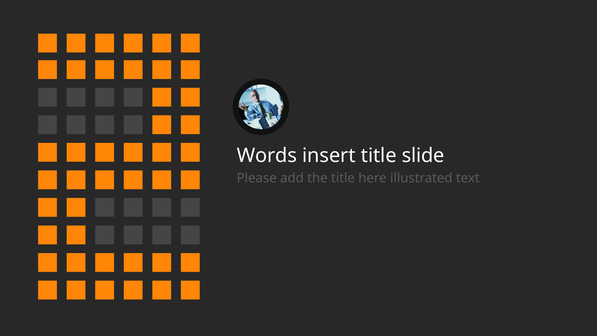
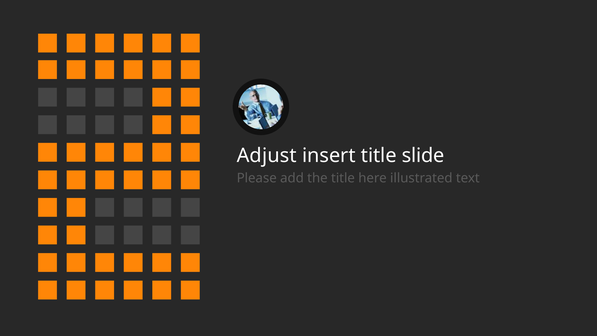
Words: Words -> Adjust (267, 155)
